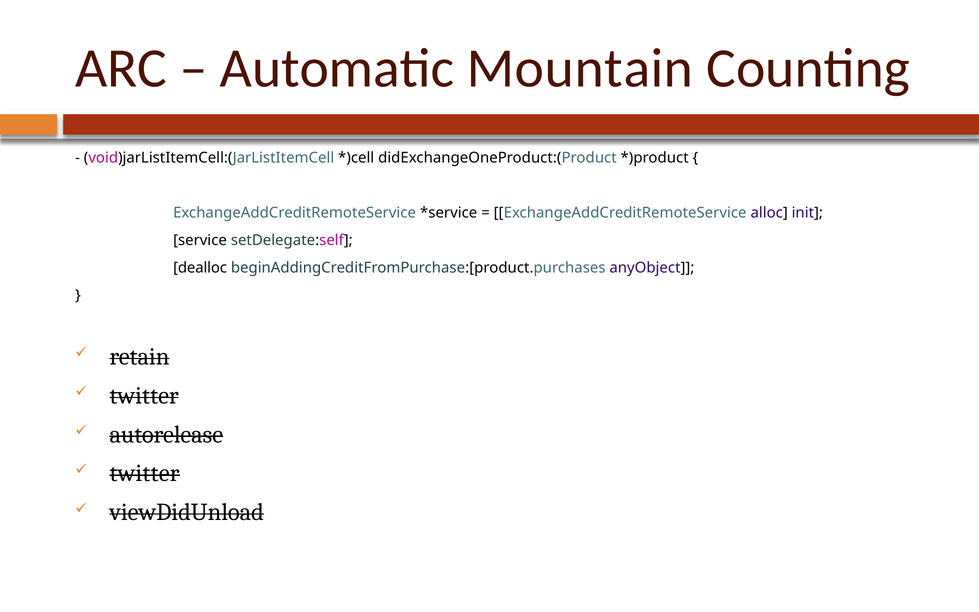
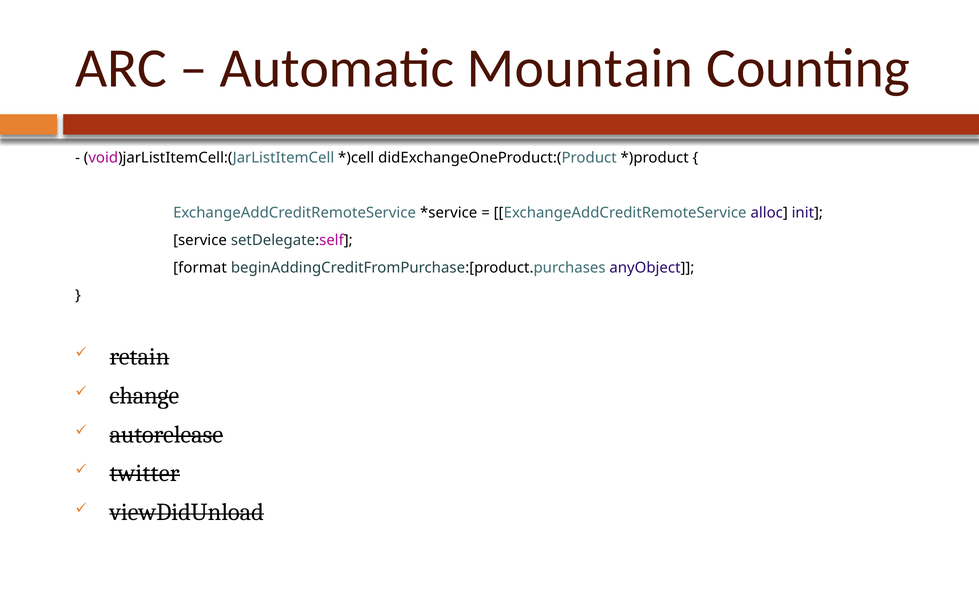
dealloc: dealloc -> format (200, 268)
twitter: twitter -> change (144, 396)
